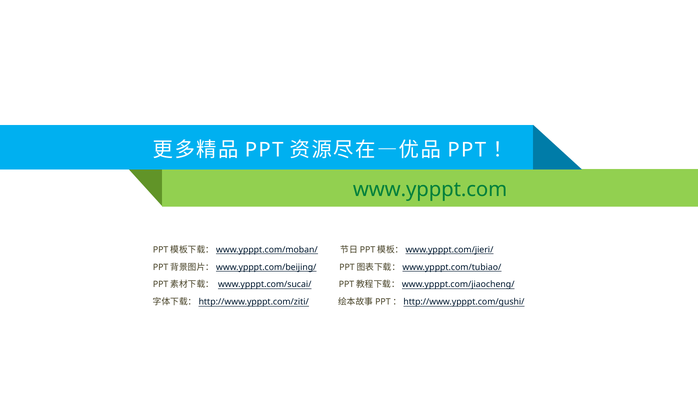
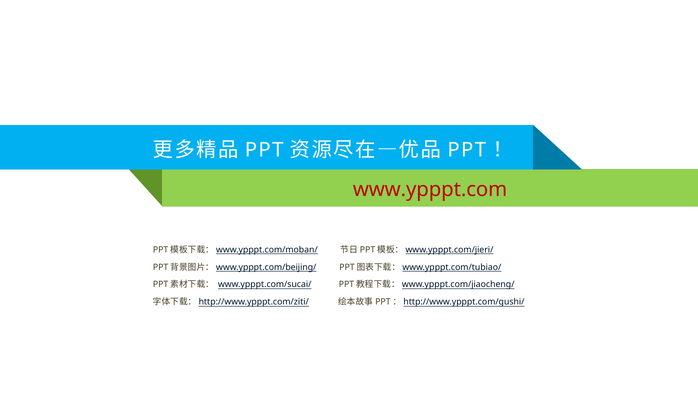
www.ypppt.com colour: green -> red (430, 189)
